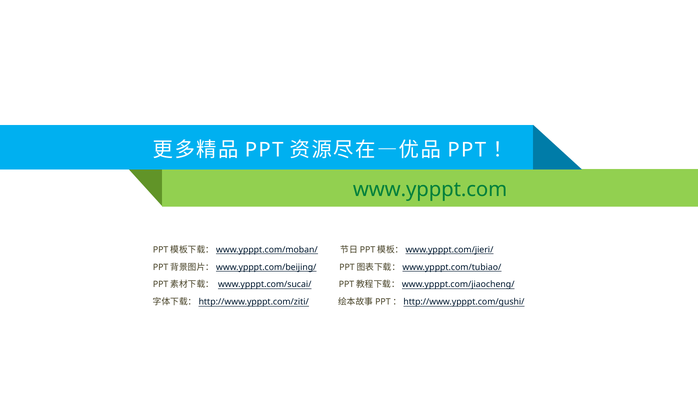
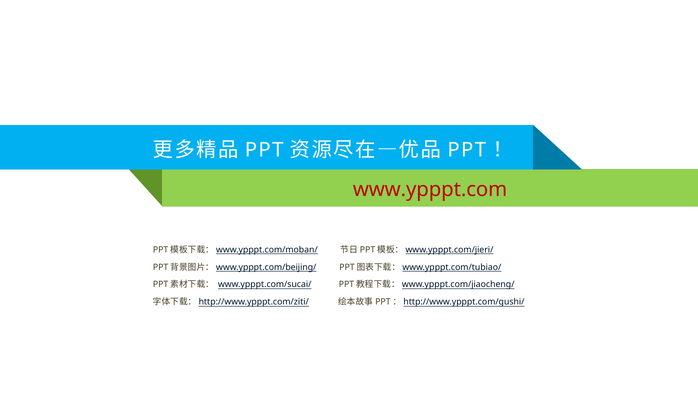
www.ypppt.com colour: green -> red (430, 189)
